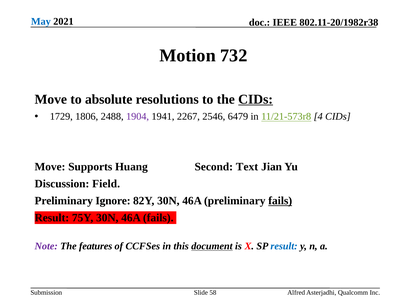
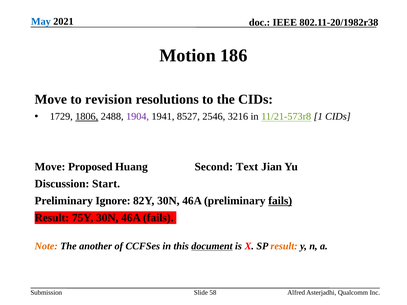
732: 732 -> 186 (234, 55)
absolute: absolute -> revision (109, 99)
CIDs underline: present -> none (256, 99)
1806 underline: none -> present (87, 117)
2267: 2267 -> 8527 (188, 117)
6479: 6479 -> 3216 (238, 117)
4: 4 -> 1 (318, 117)
Supports: Supports -> Proposed (90, 167)
Field: Field -> Start (106, 184)
Note colour: purple -> orange (46, 246)
features: features -> another (96, 246)
result colour: blue -> orange (284, 246)
